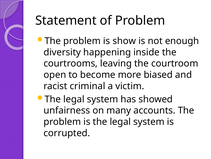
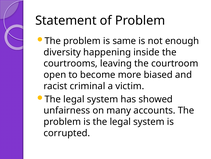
show: show -> same (124, 41)
